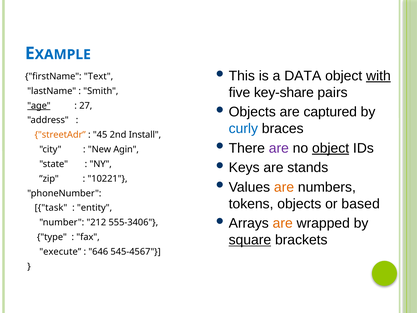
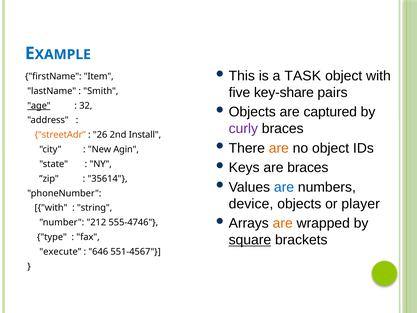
DATA: DATA -> TASK (303, 76)
with underline: present -> none (378, 76)
Text: Text -> Item (99, 76)
27: 27 -> 32 (86, 106)
curly colour: blue -> purple (243, 129)
45: 45 -> 26 (100, 135)
are colour: purple -> orange (279, 148)
object underline: present -> none (331, 148)
are stands: stands -> braces (308, 168)
10221: 10221 -> 35614 (108, 179)
are colour: orange -> blue (284, 187)
tokens: tokens -> device (251, 204)
based: based -> player (361, 204)
task: task -> with (51, 208)
entity: entity -> string (95, 208)
555-3406: 555-3406 -> 555-4746 (133, 222)
545-4567: 545-4567 -> 551-4567 (136, 252)
